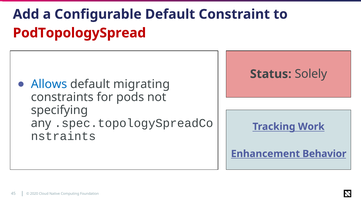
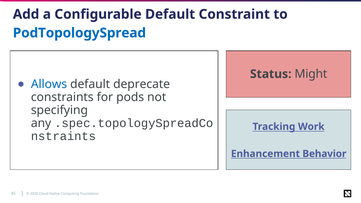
PodTopologySpread colour: red -> blue (79, 33)
Solely: Solely -> Might (311, 74)
migrating: migrating -> deprecate (142, 84)
